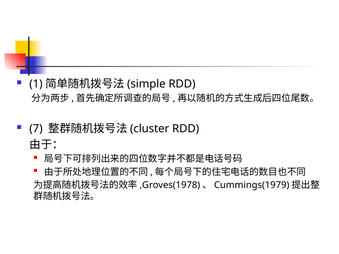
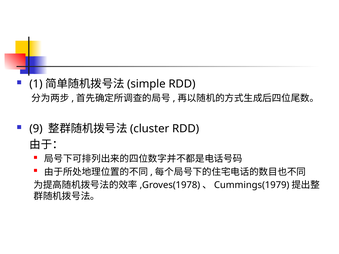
7: 7 -> 9 (36, 129)
